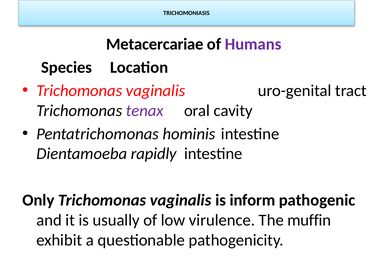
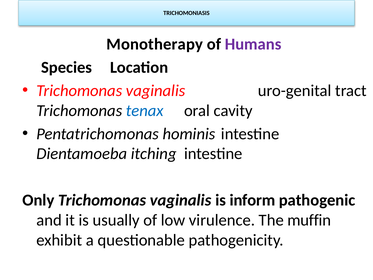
Metacercariae: Metacercariae -> Monotherapy (155, 44)
tenax colour: purple -> blue (145, 110)
rapidly: rapidly -> itching (154, 154)
